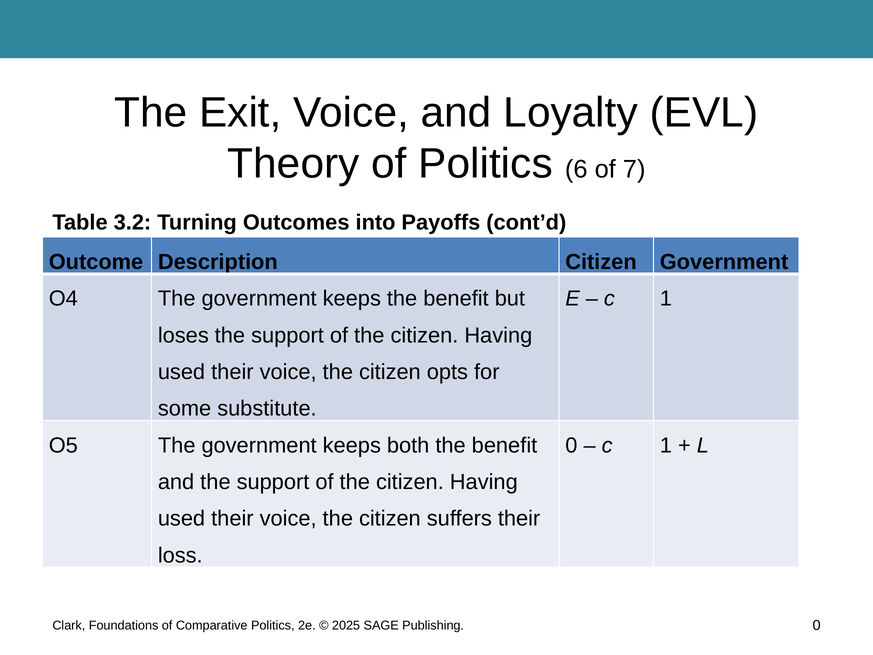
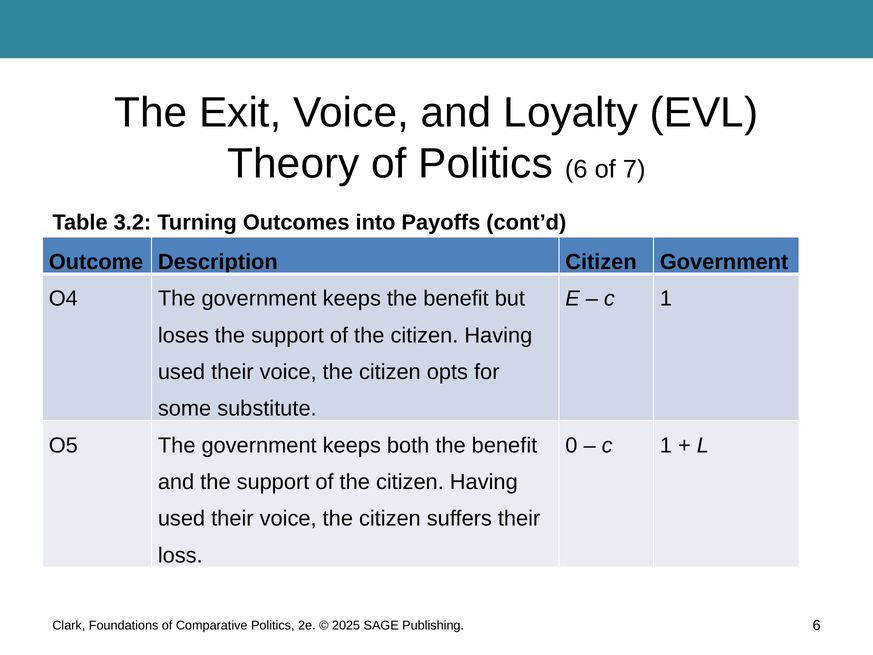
Publishing 0: 0 -> 6 (817, 625)
